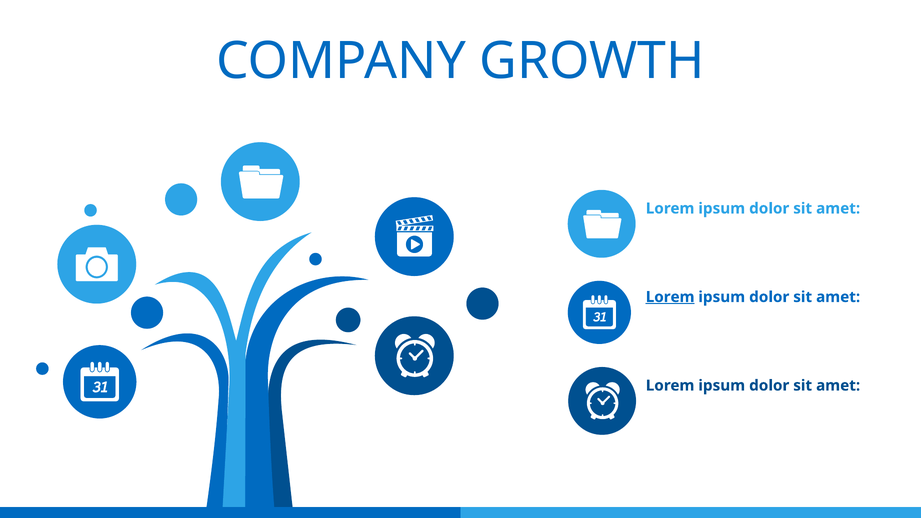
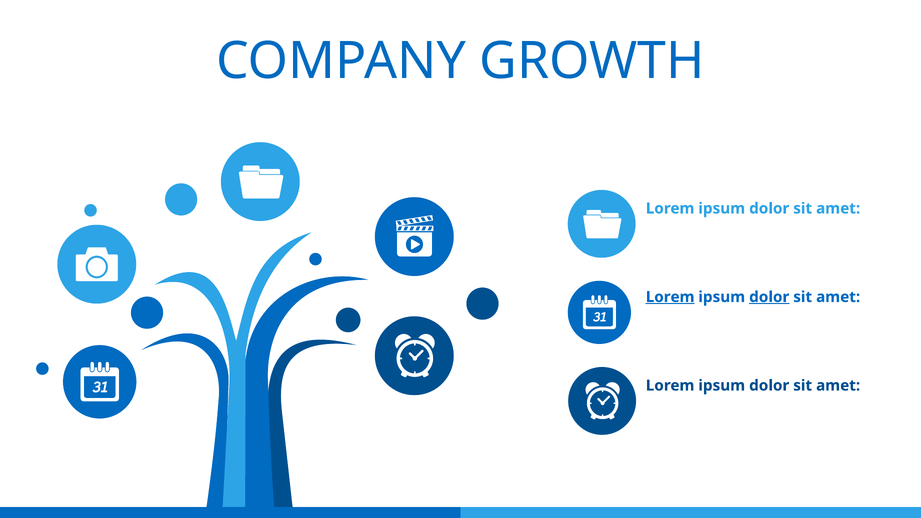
dolor underline: none -> present (769, 297)
